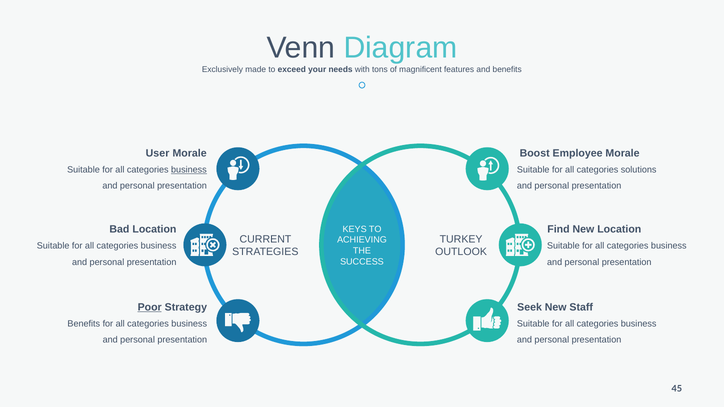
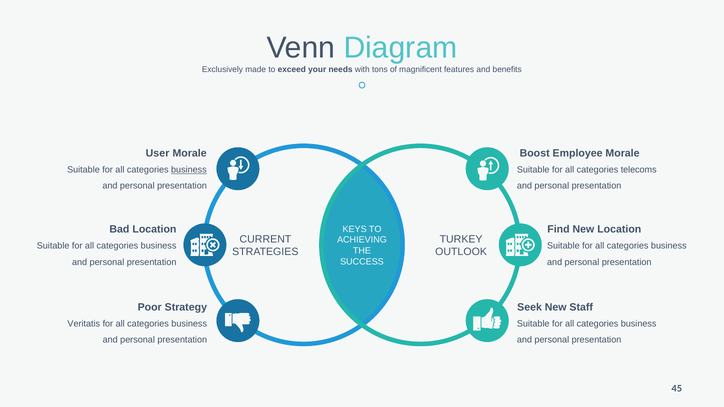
solutions: solutions -> telecoms (639, 170)
Poor underline: present -> none (150, 308)
Benefits: Benefits -> Veritatis (84, 324)
